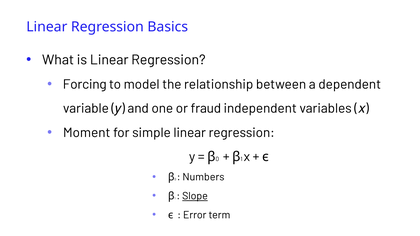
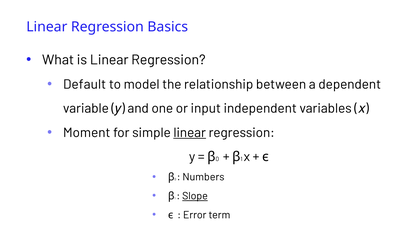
Forcing: Forcing -> Default (85, 85)
fraud: fraud -> input (206, 109)
linear underline: none -> present (190, 133)
